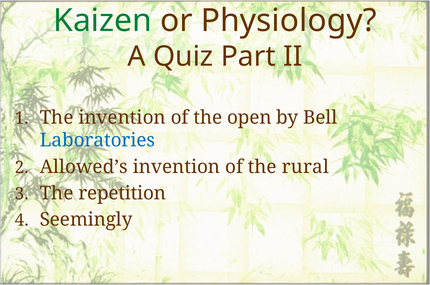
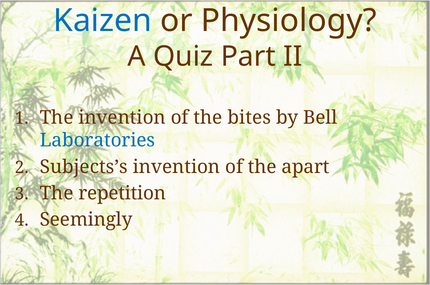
Kaizen colour: green -> blue (103, 20)
open: open -> bites (249, 118)
Allowed’s: Allowed’s -> Subjects’s (84, 167)
rural: rural -> apart (306, 167)
